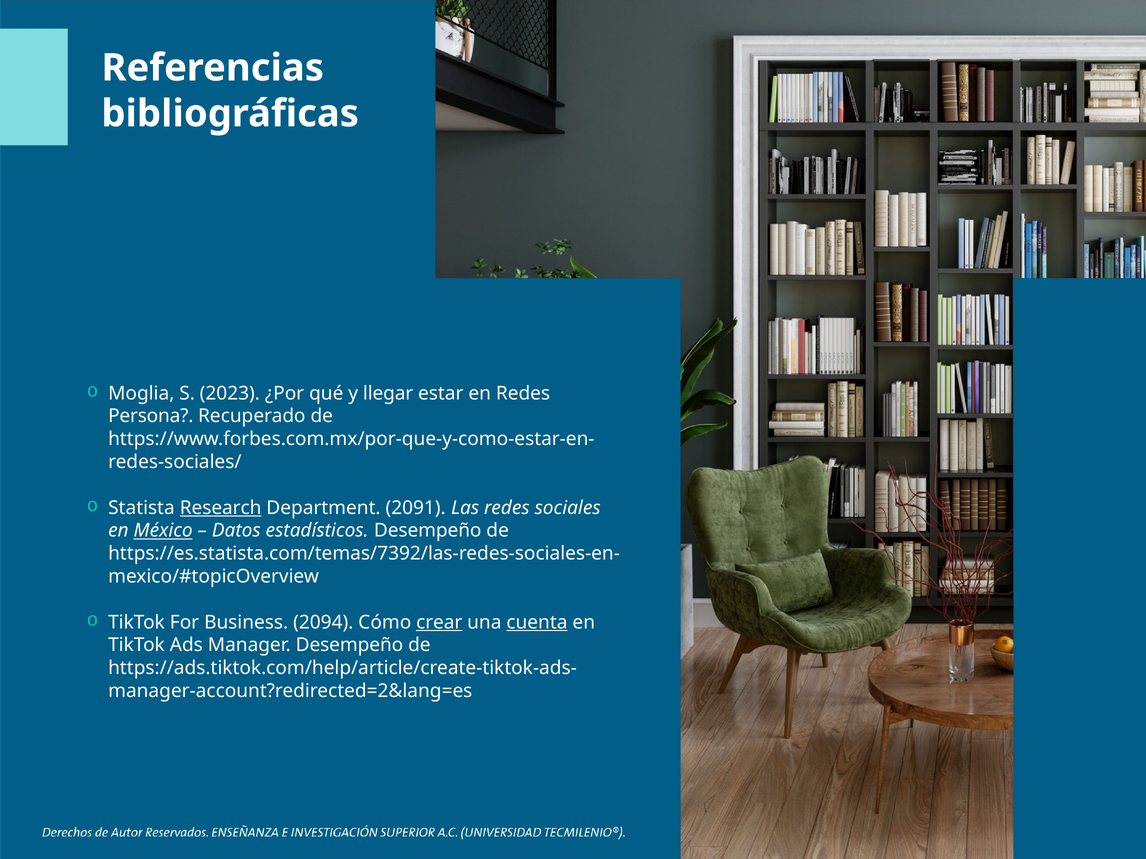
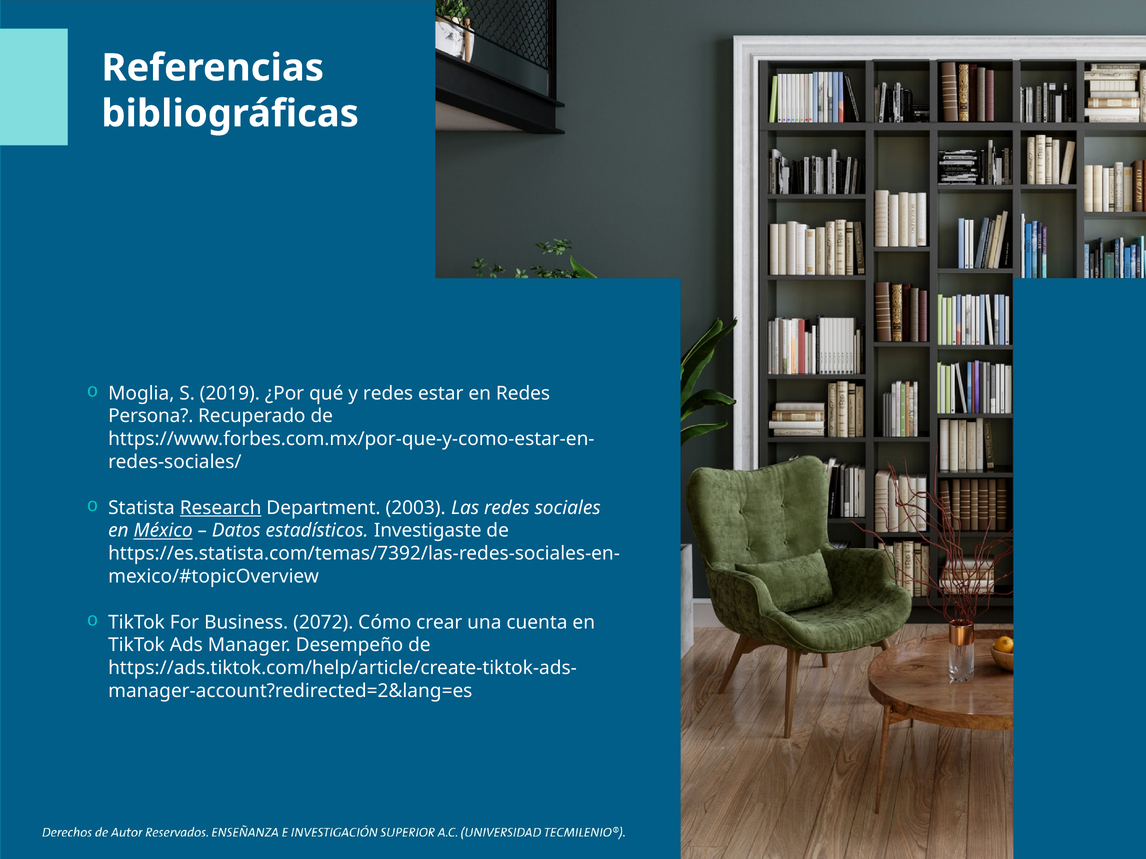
2023: 2023 -> 2019 (230, 393)
y llegar: llegar -> redes (388, 393)
2091: 2091 -> 2003 (416, 508)
estadísticos Desempeño: Desempeño -> Investigaste (428, 531)
2094: 2094 -> 2072 (323, 623)
crear underline: present -> none (439, 623)
cuenta underline: present -> none (537, 623)
